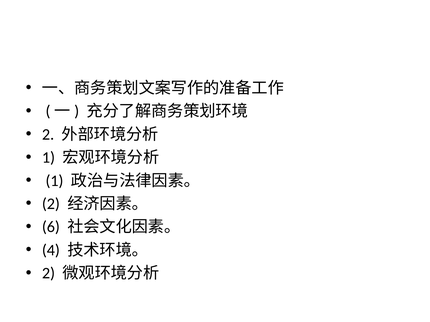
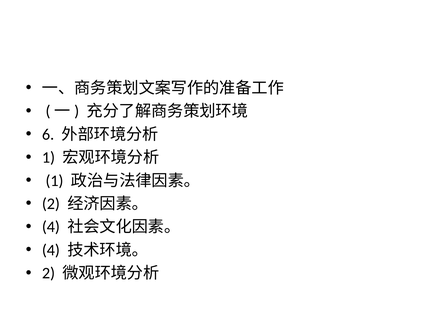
2: 2 -> 6 (48, 135)
6: 6 -> 4 (51, 227)
